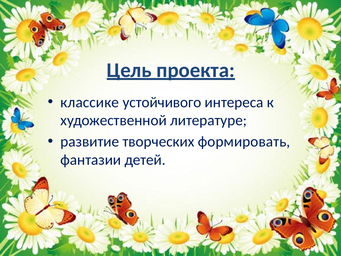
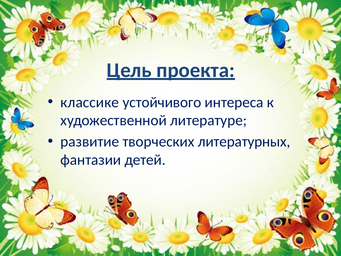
формировать: формировать -> литературных (244, 142)
